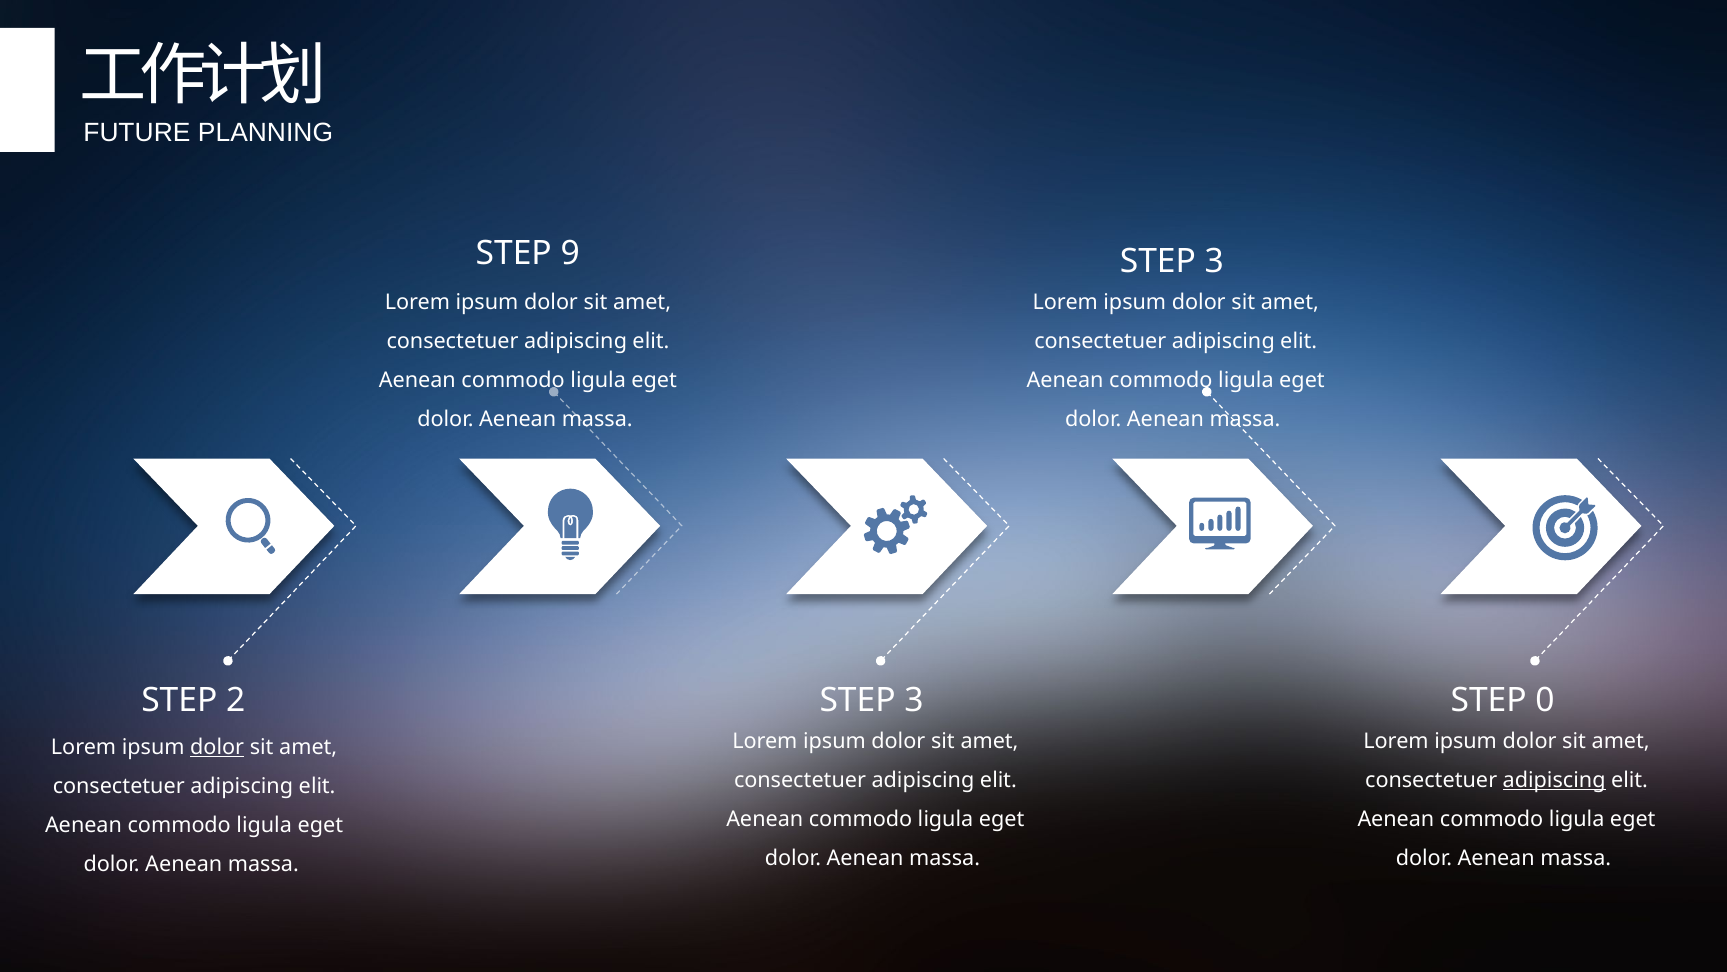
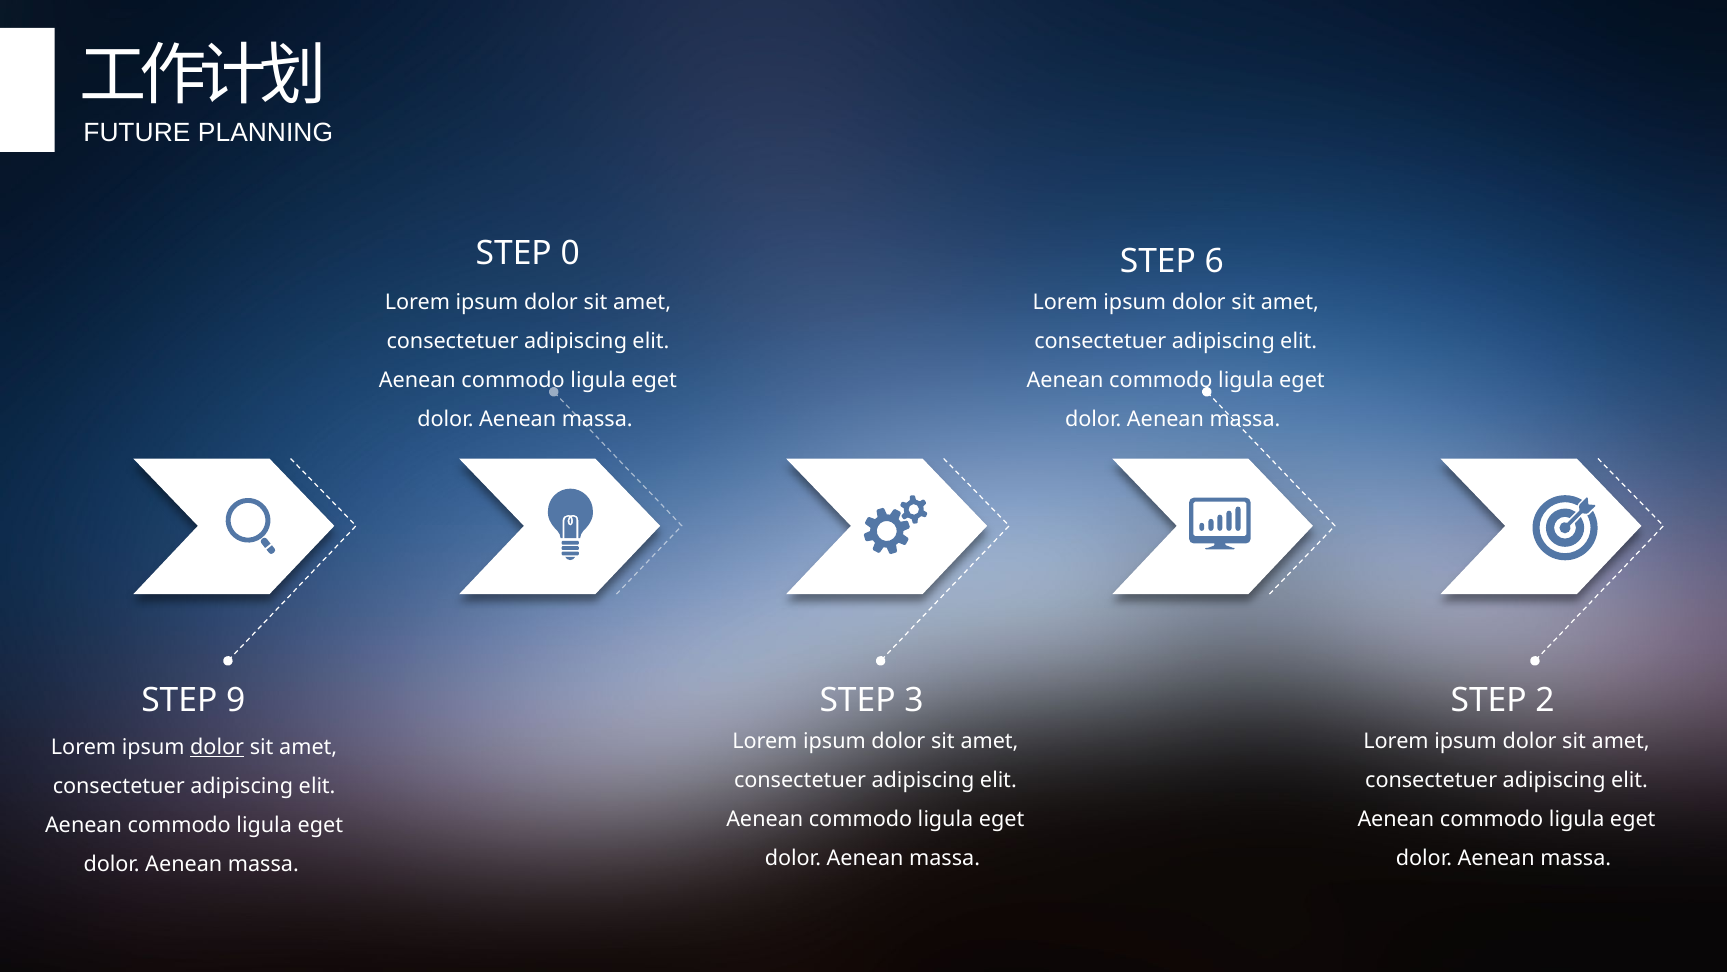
9: 9 -> 0 (570, 253)
3: 3 -> 6 (1214, 262)
2: 2 -> 9 (236, 700)
0: 0 -> 2 (1545, 700)
adipiscing underline: present -> none (1554, 780)
